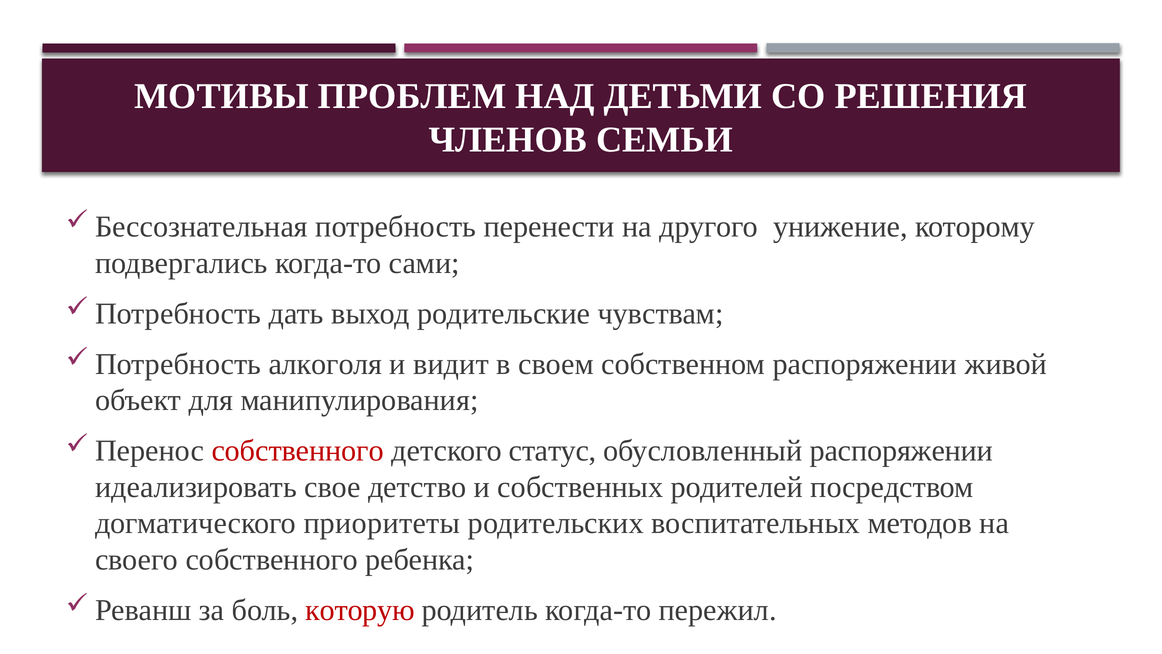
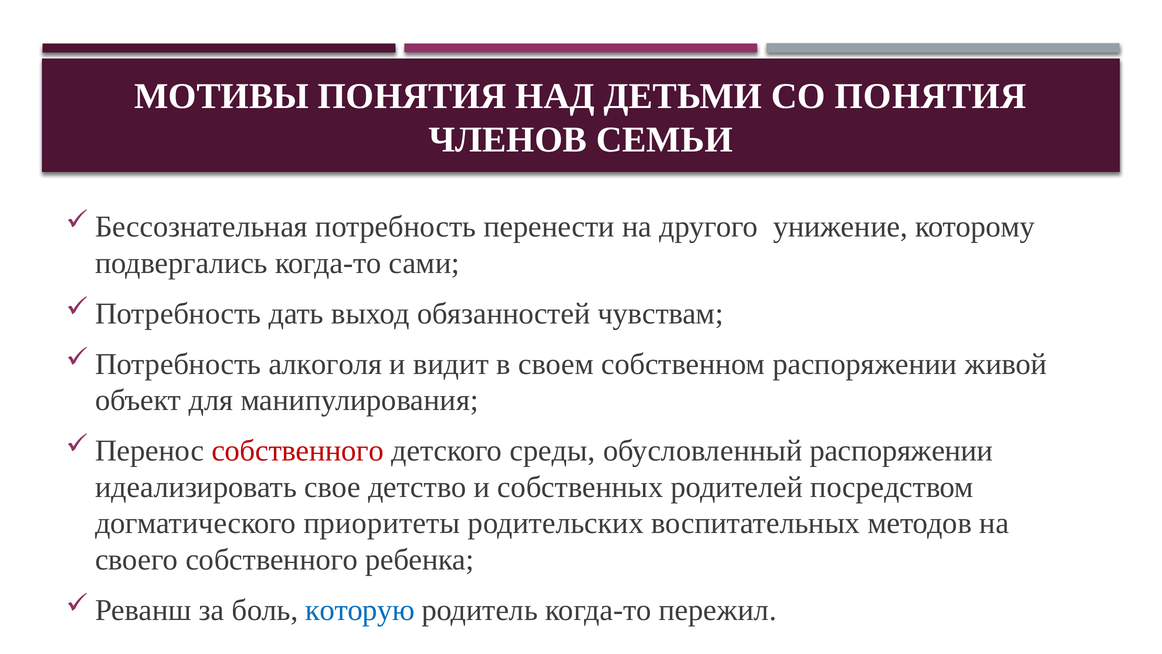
МОТИВЫ ПРОБЛЕМ: ПРОБЛЕМ -> ПОНЯТИЯ (412, 96)
СО РЕШЕНИЯ: РЕШЕНИЯ -> ПОНЯТИЯ (931, 96)
родительские: родительские -> обязанностей (504, 313)
статус: статус -> среды (552, 450)
которую colour: red -> blue (360, 610)
